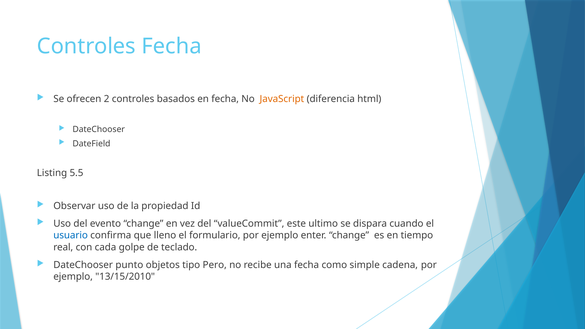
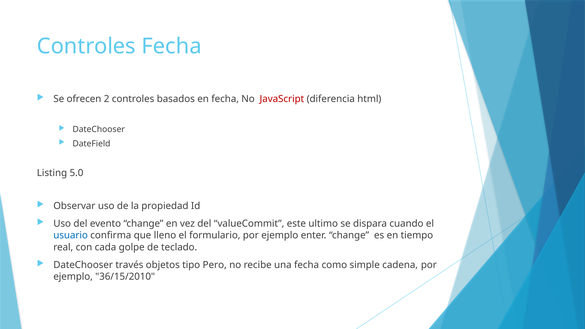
JavaScript colour: orange -> red (282, 99)
5.5: 5.5 -> 5.0 (76, 173)
punto: punto -> través (129, 265)
13/15/2010: 13/15/2010 -> 36/15/2010 (125, 277)
